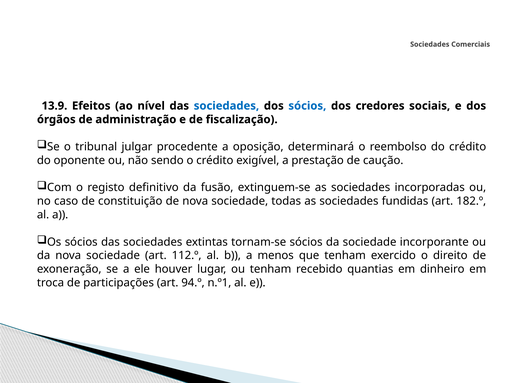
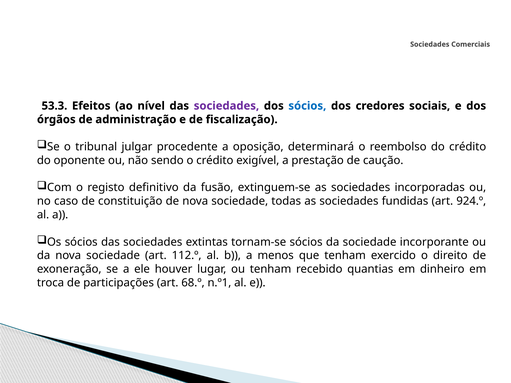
13.9: 13.9 -> 53.3 (54, 106)
sociedades colour: blue -> purple (226, 106)
182.º: 182.º -> 924.º (471, 201)
94.º: 94.º -> 68.º (193, 283)
